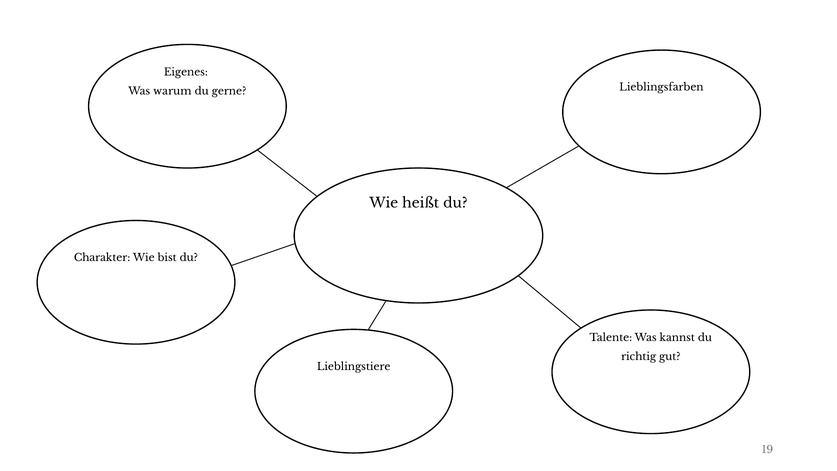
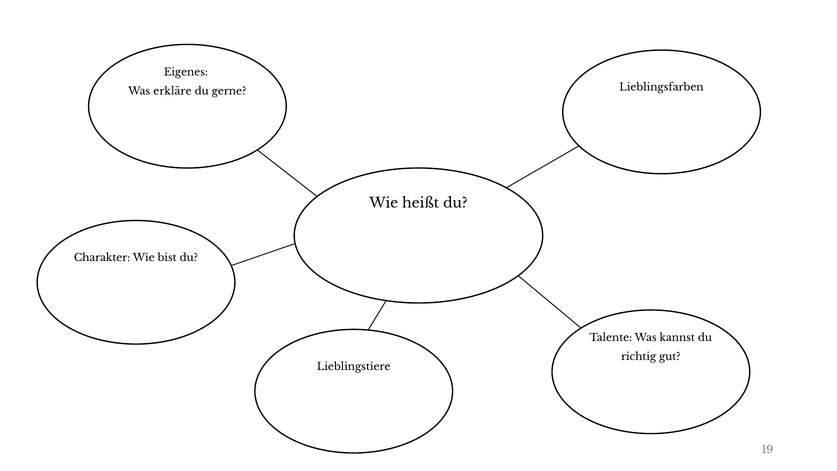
warum: warum -> erkläre (172, 91)
